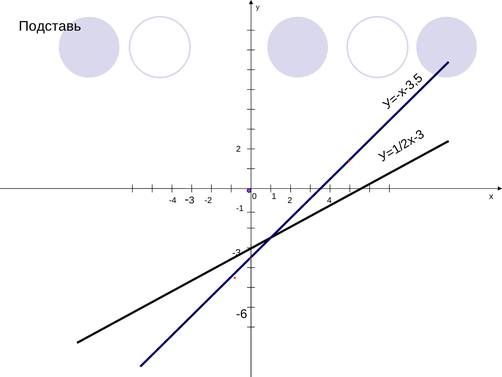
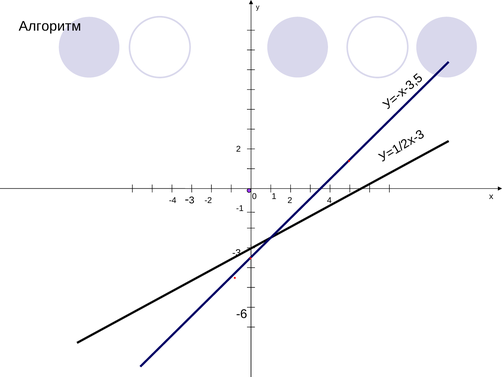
Подставь: Подставь -> Алгоритм (50, 26)
